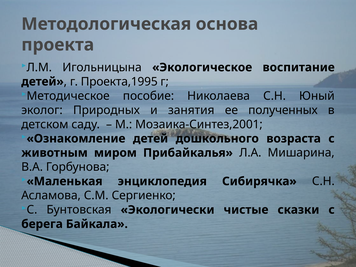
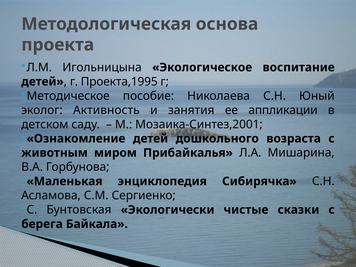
Природных: Природных -> Активность (106, 110)
полученных: полученных -> аппликации (283, 110)
